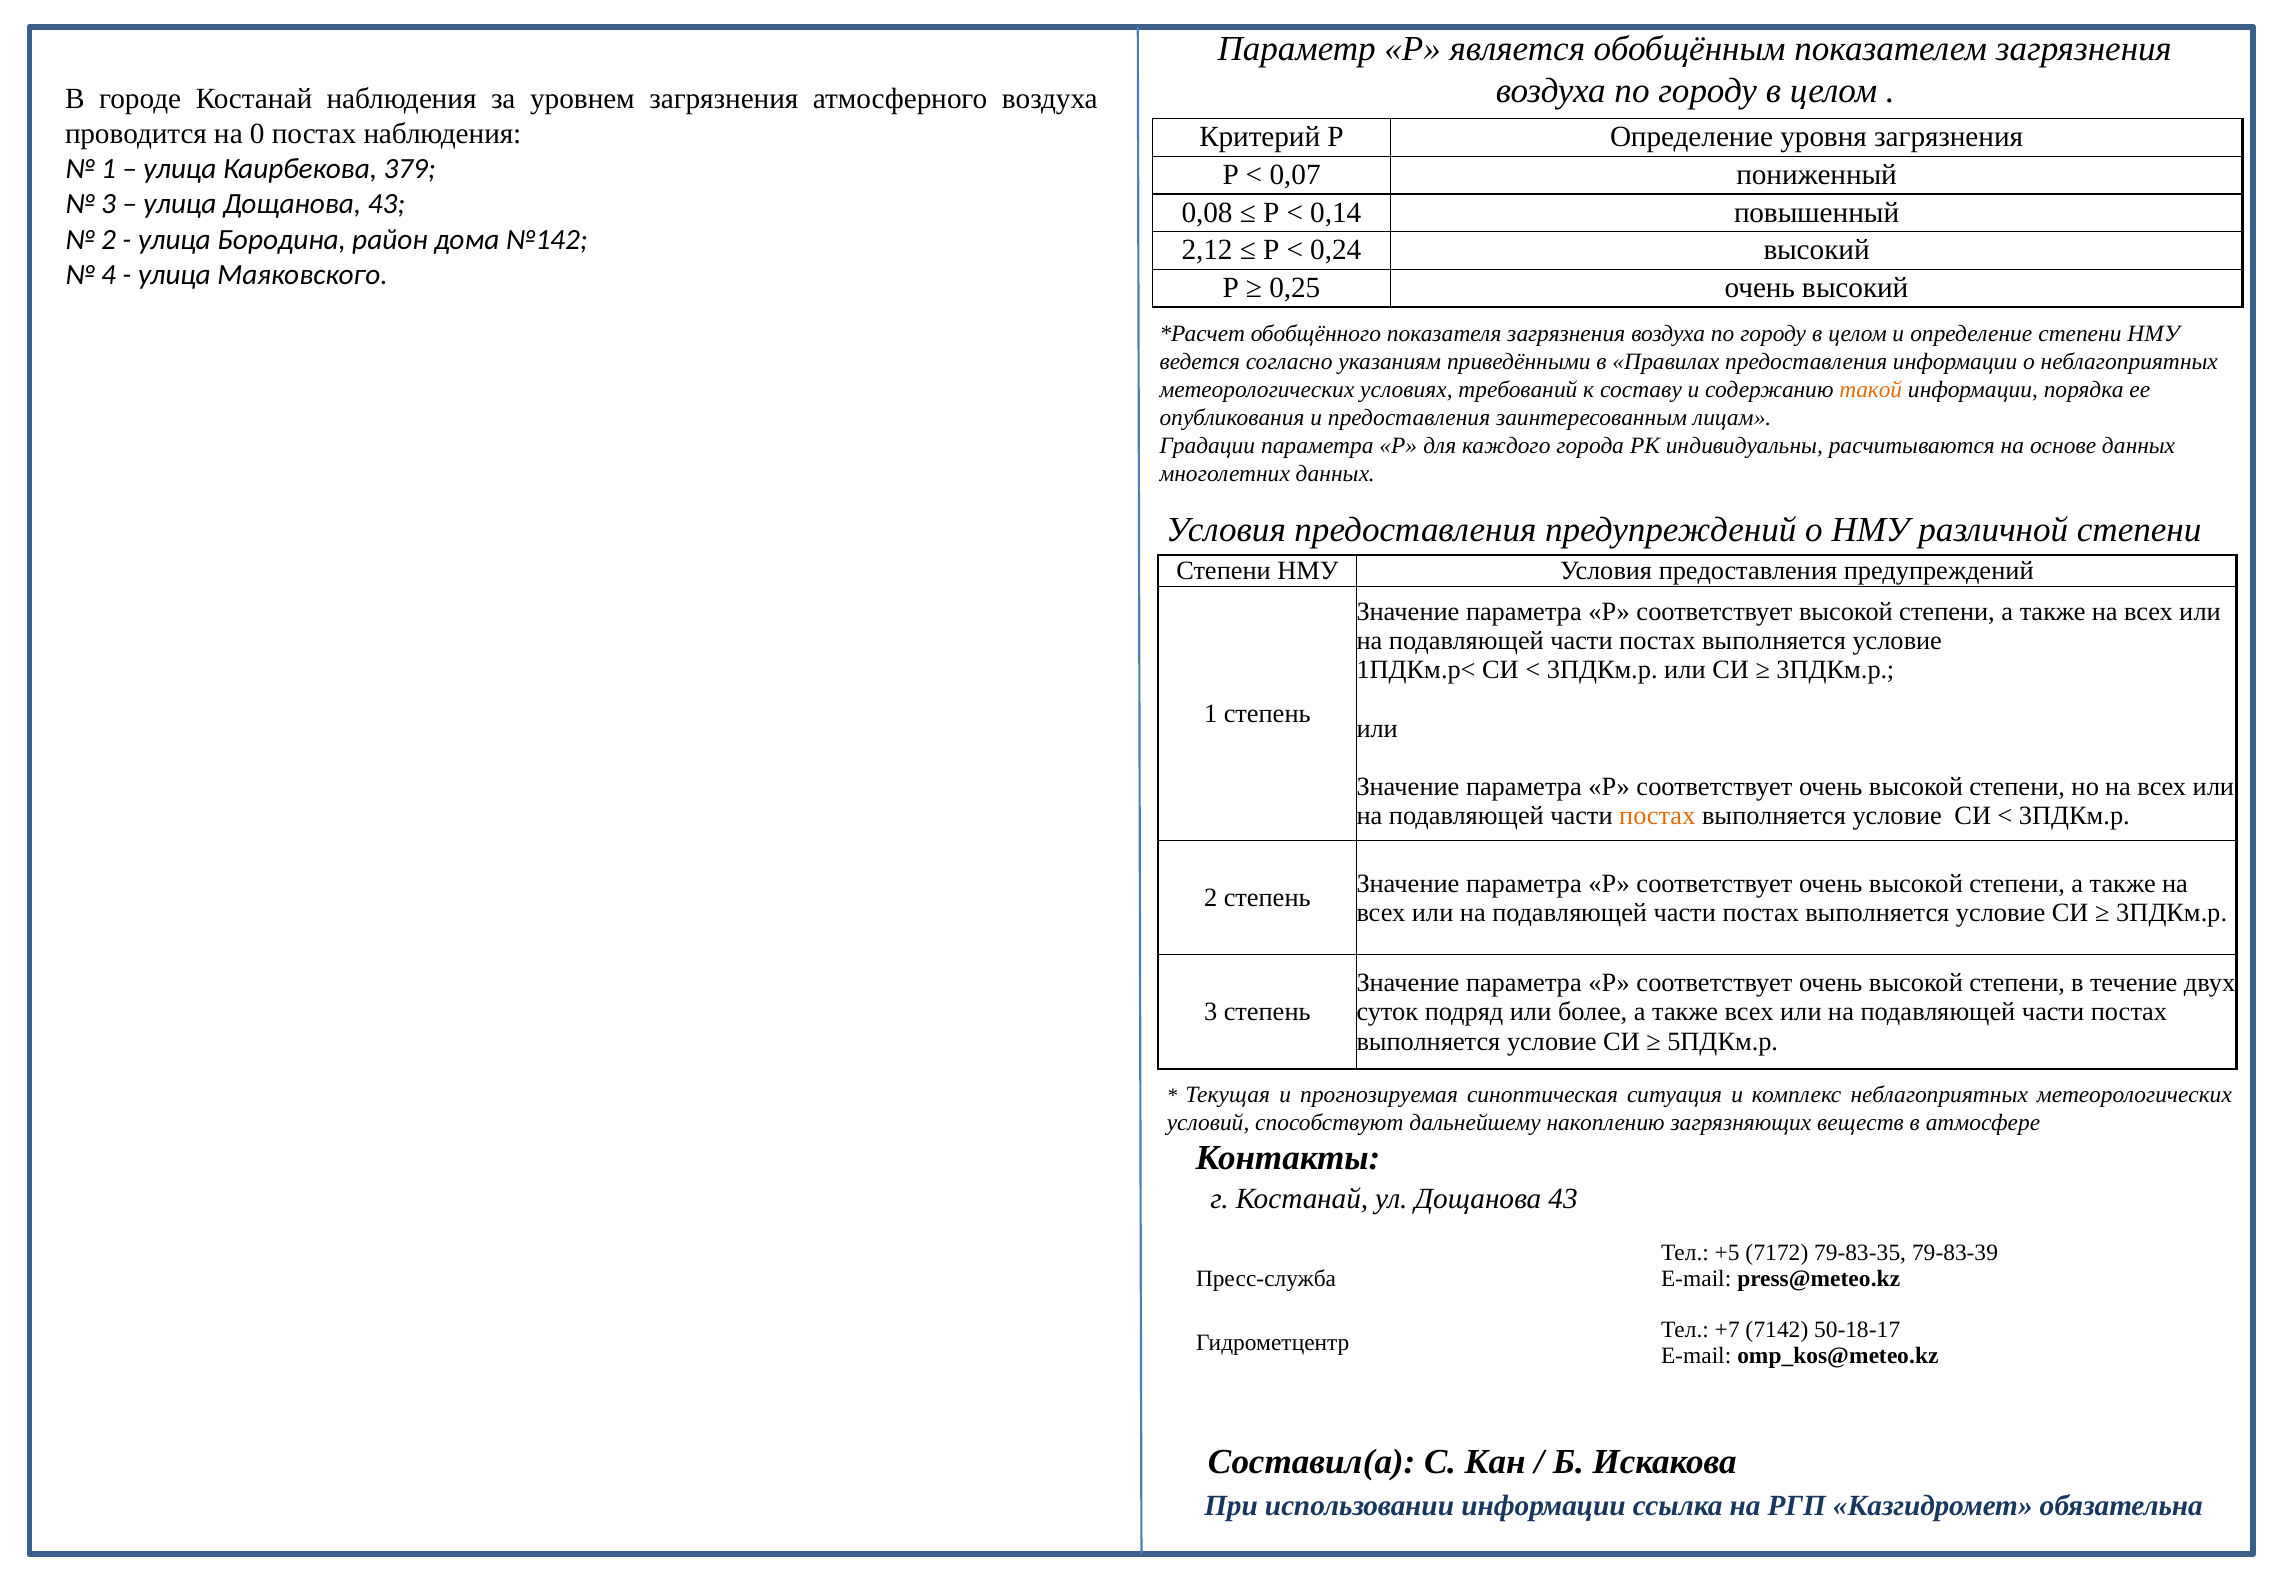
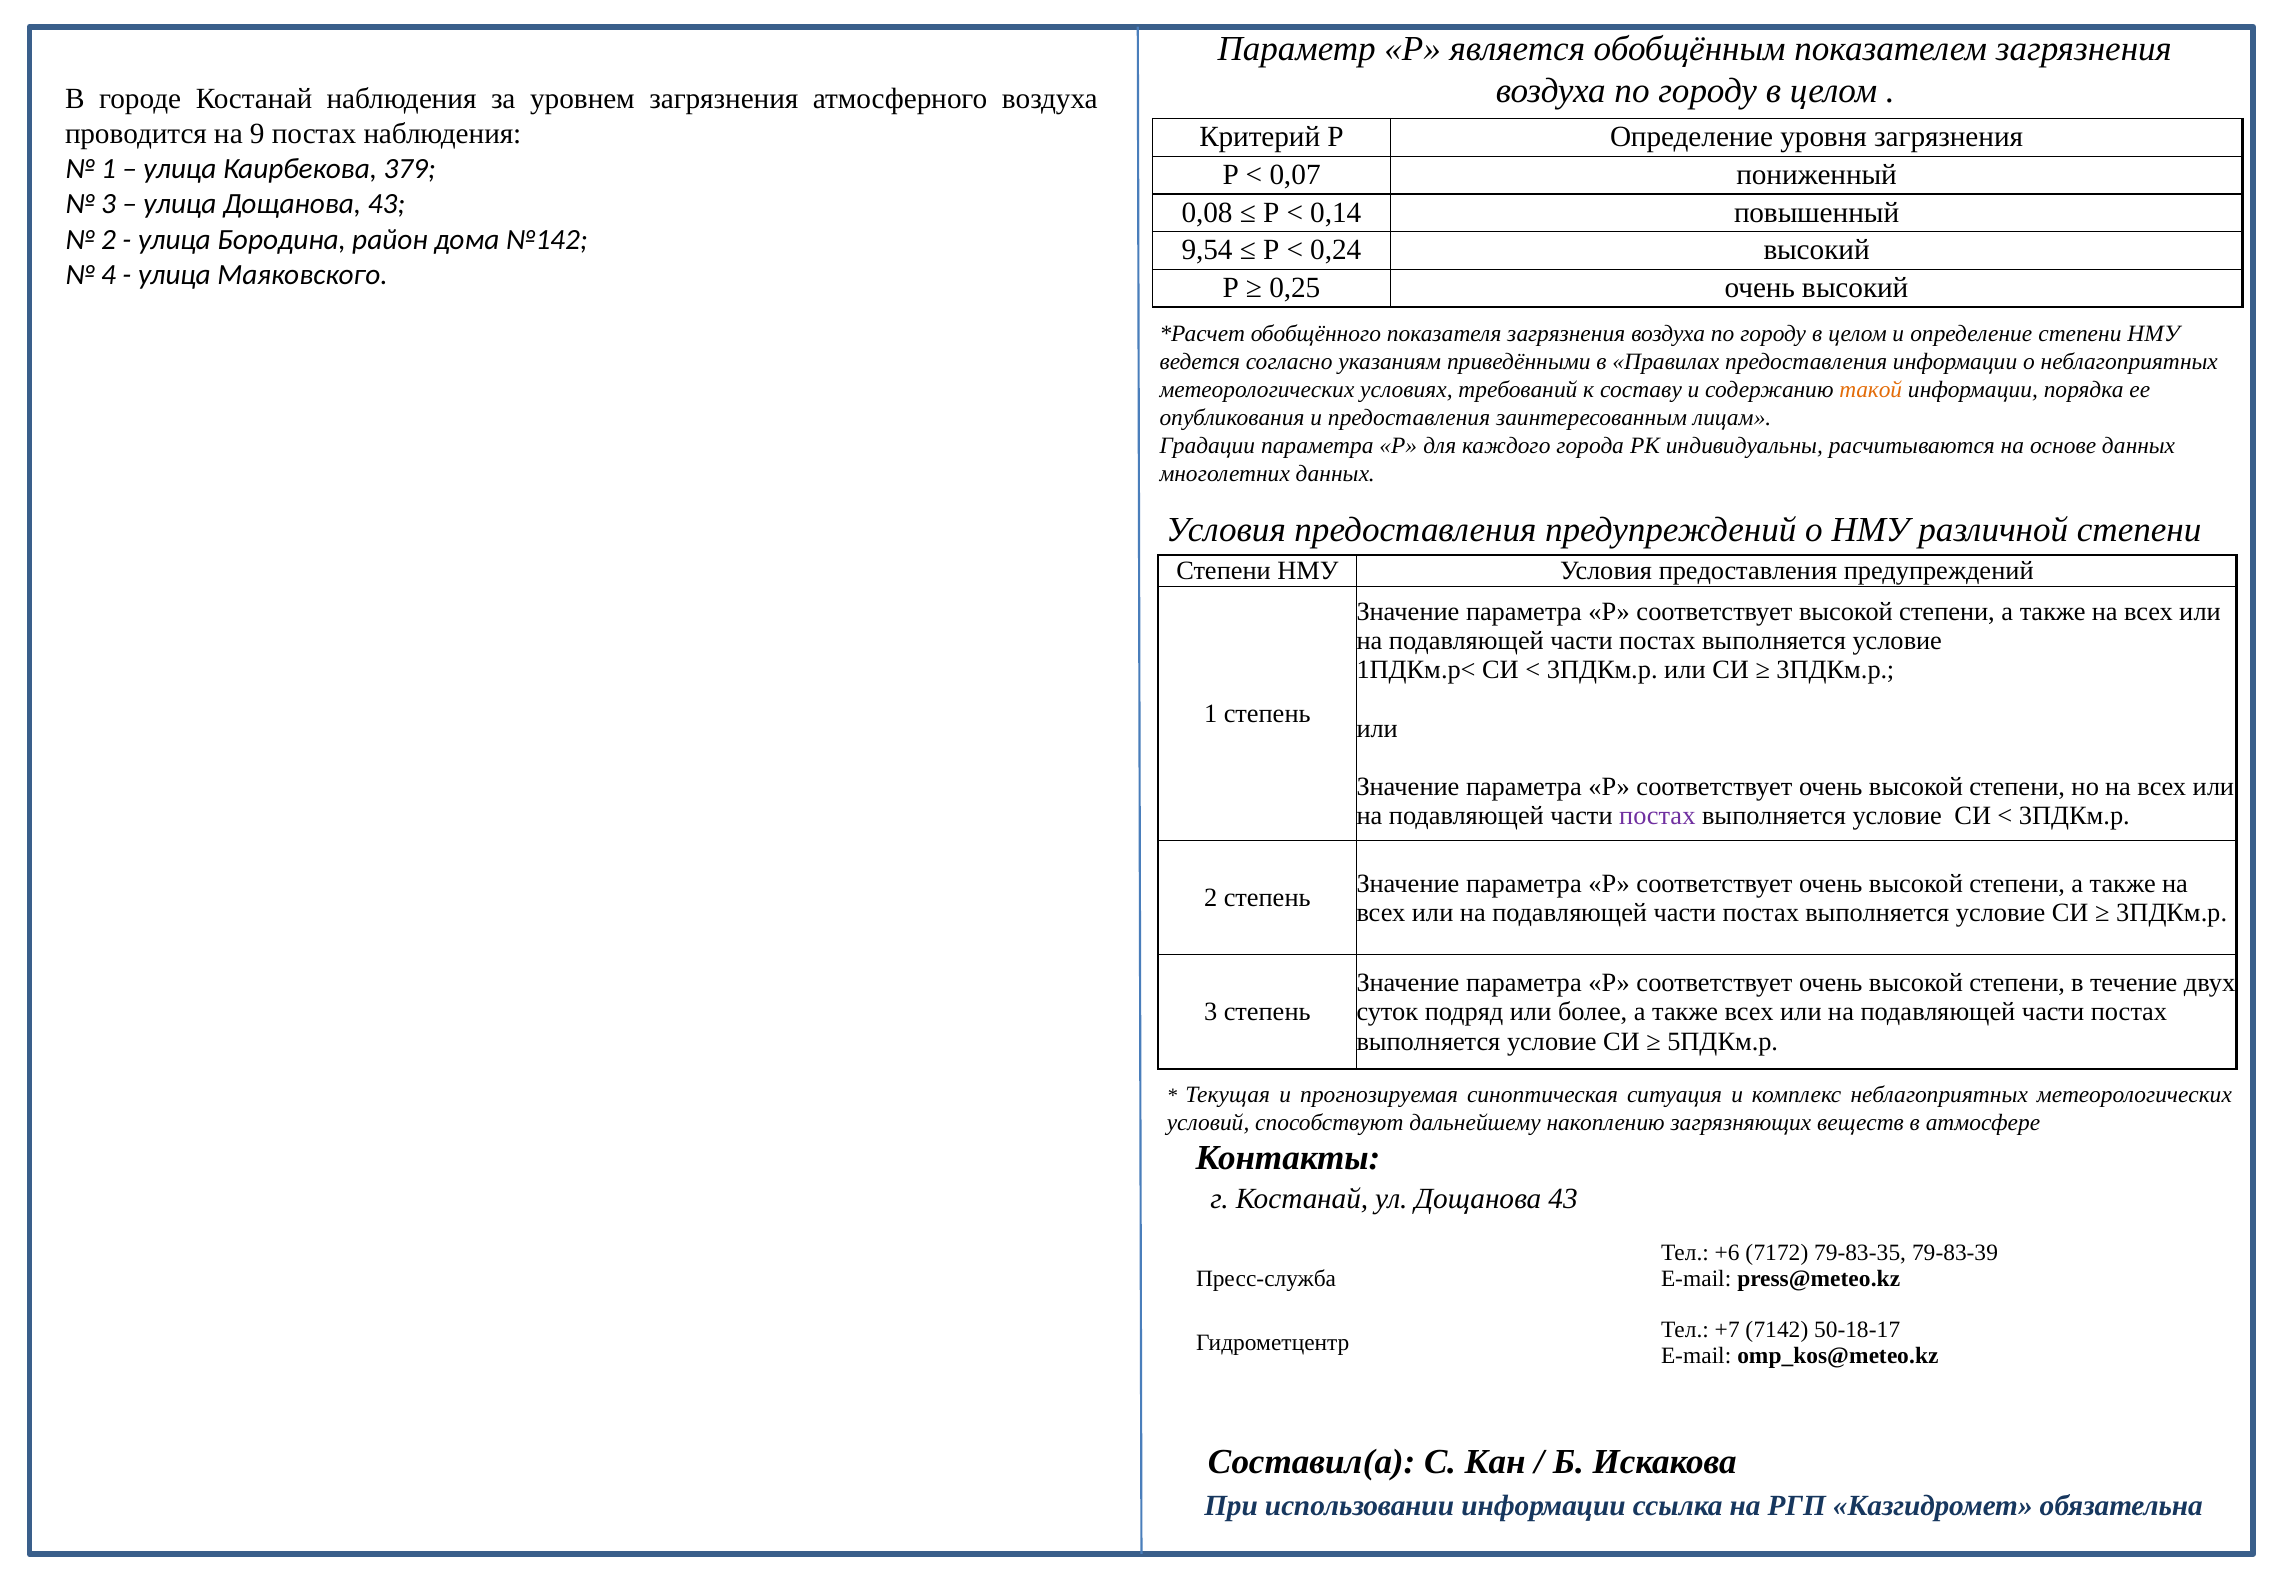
0: 0 -> 9 (257, 134)
2,12: 2,12 -> 9,54 (1207, 250)
постах colour: orange -> purple (1657, 816)
+5: +5 -> +6 (1727, 1252)
